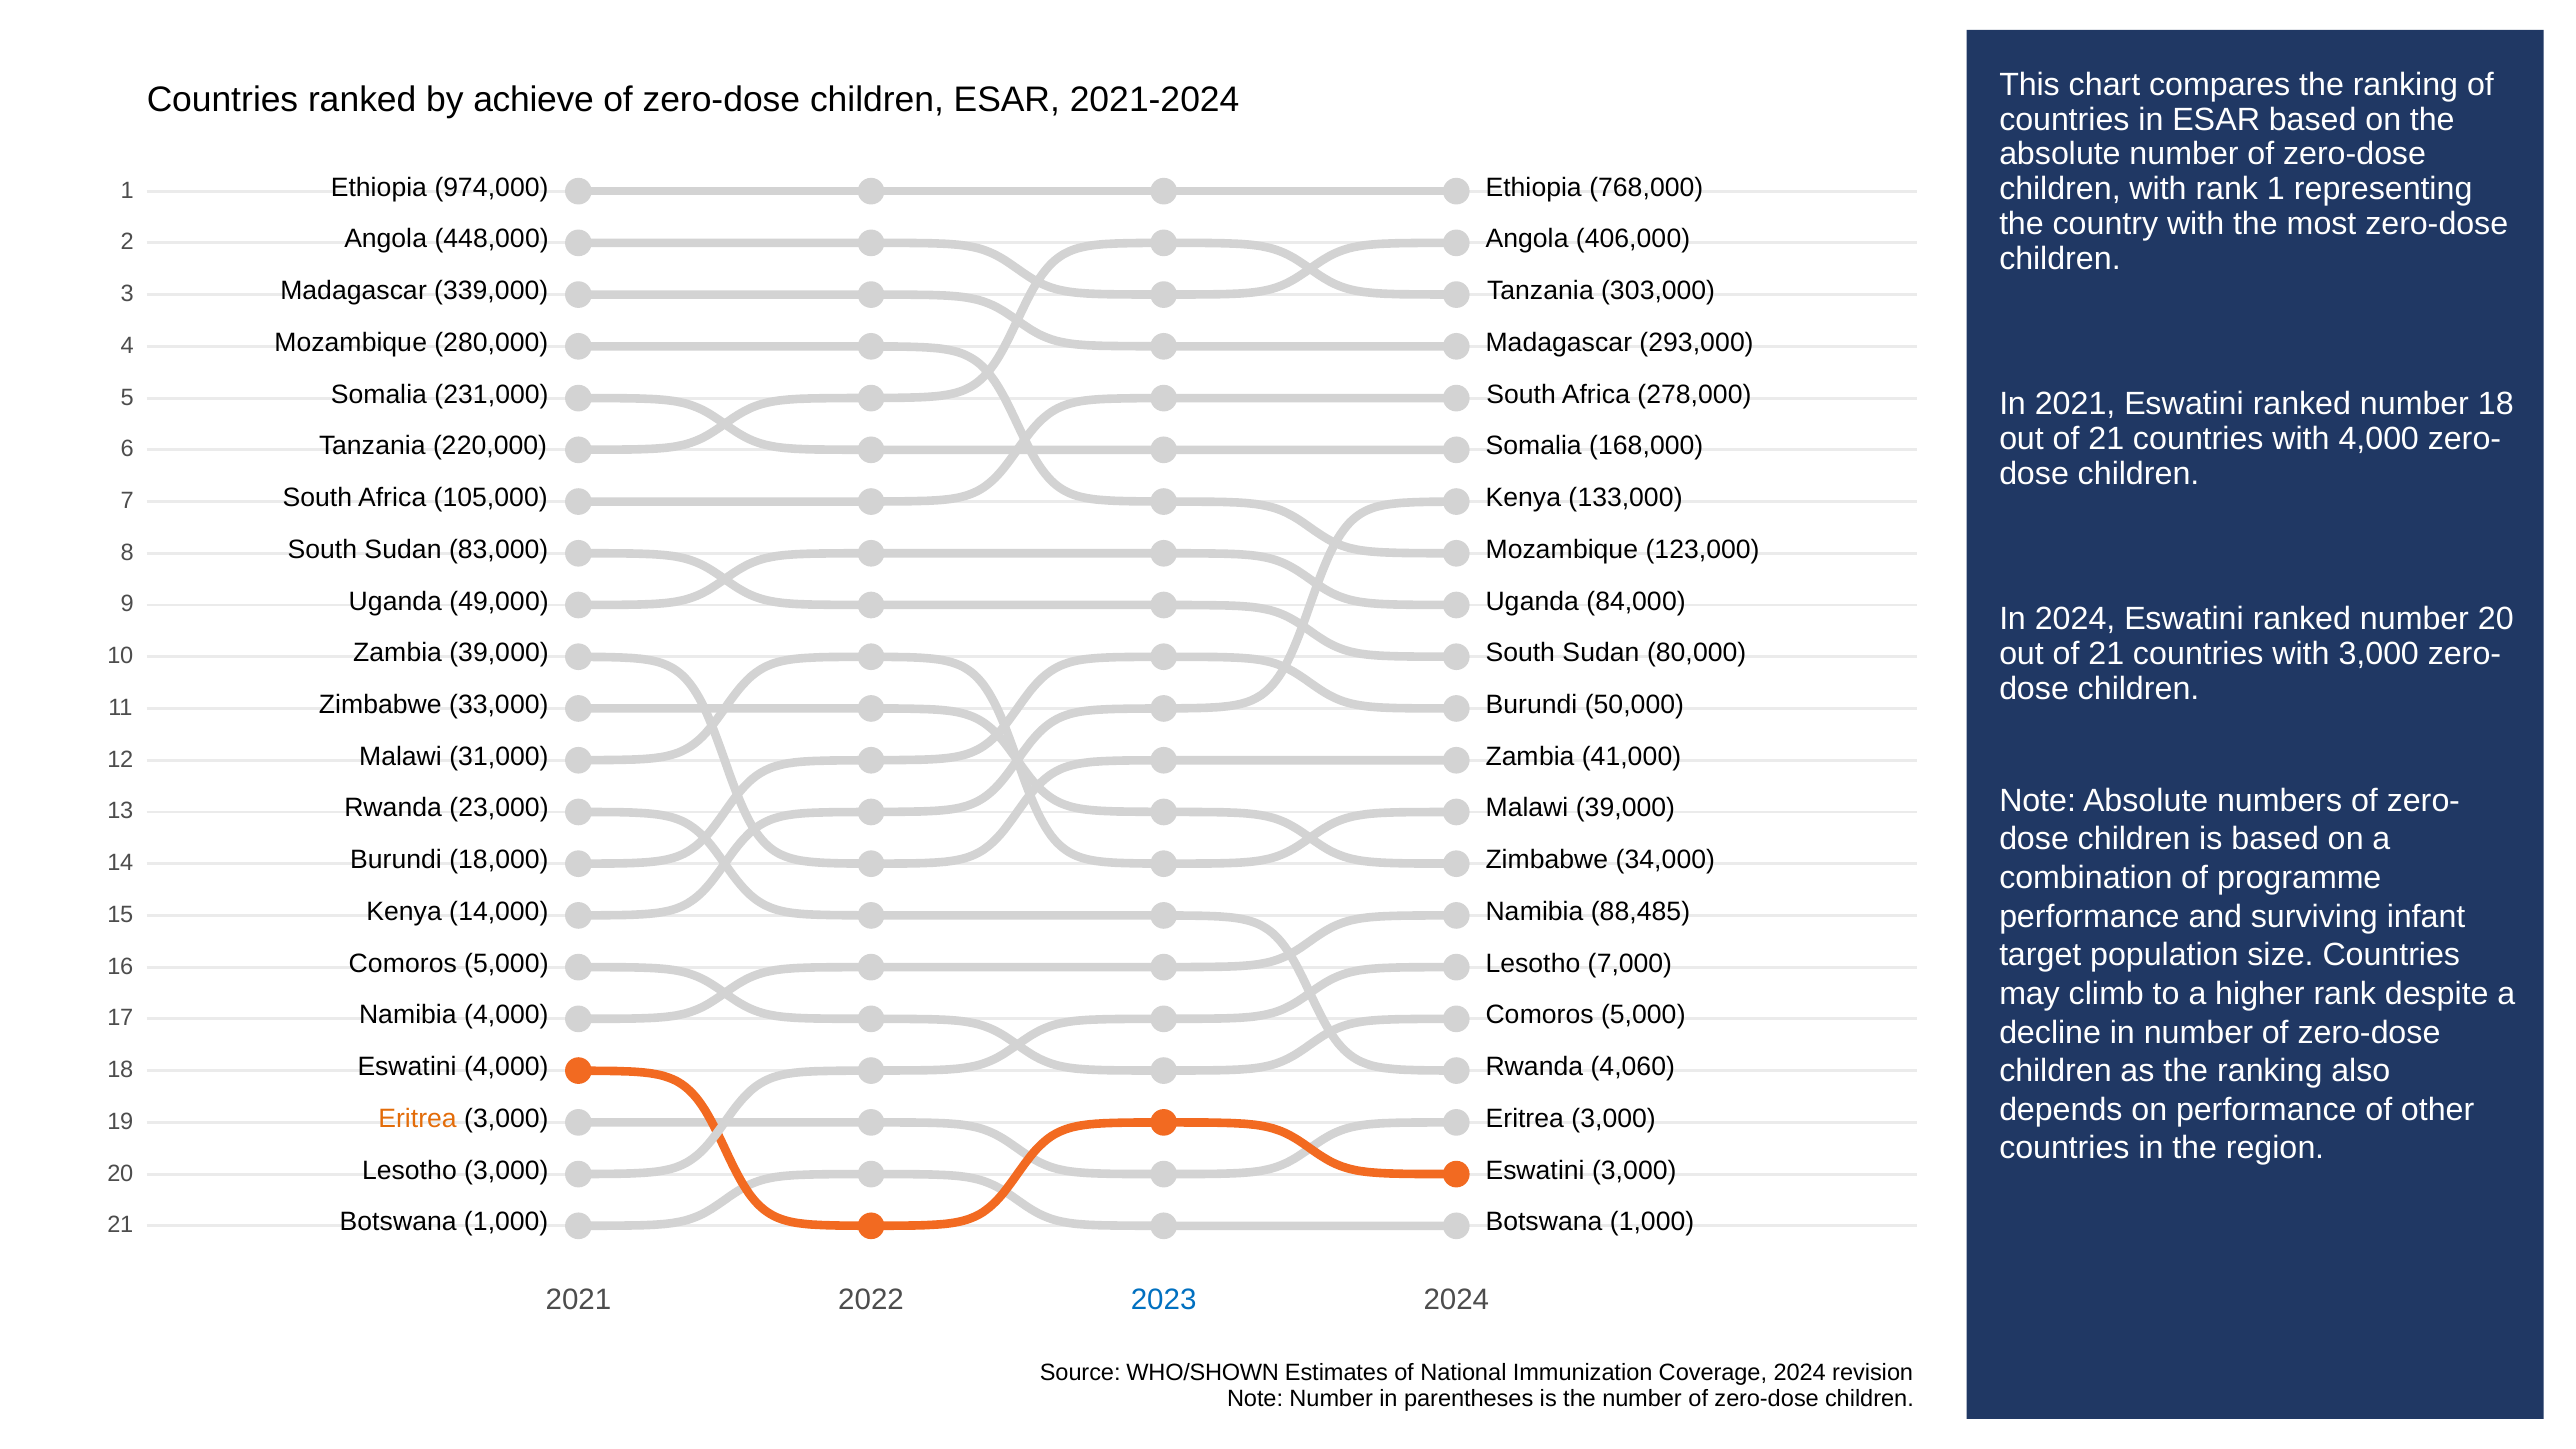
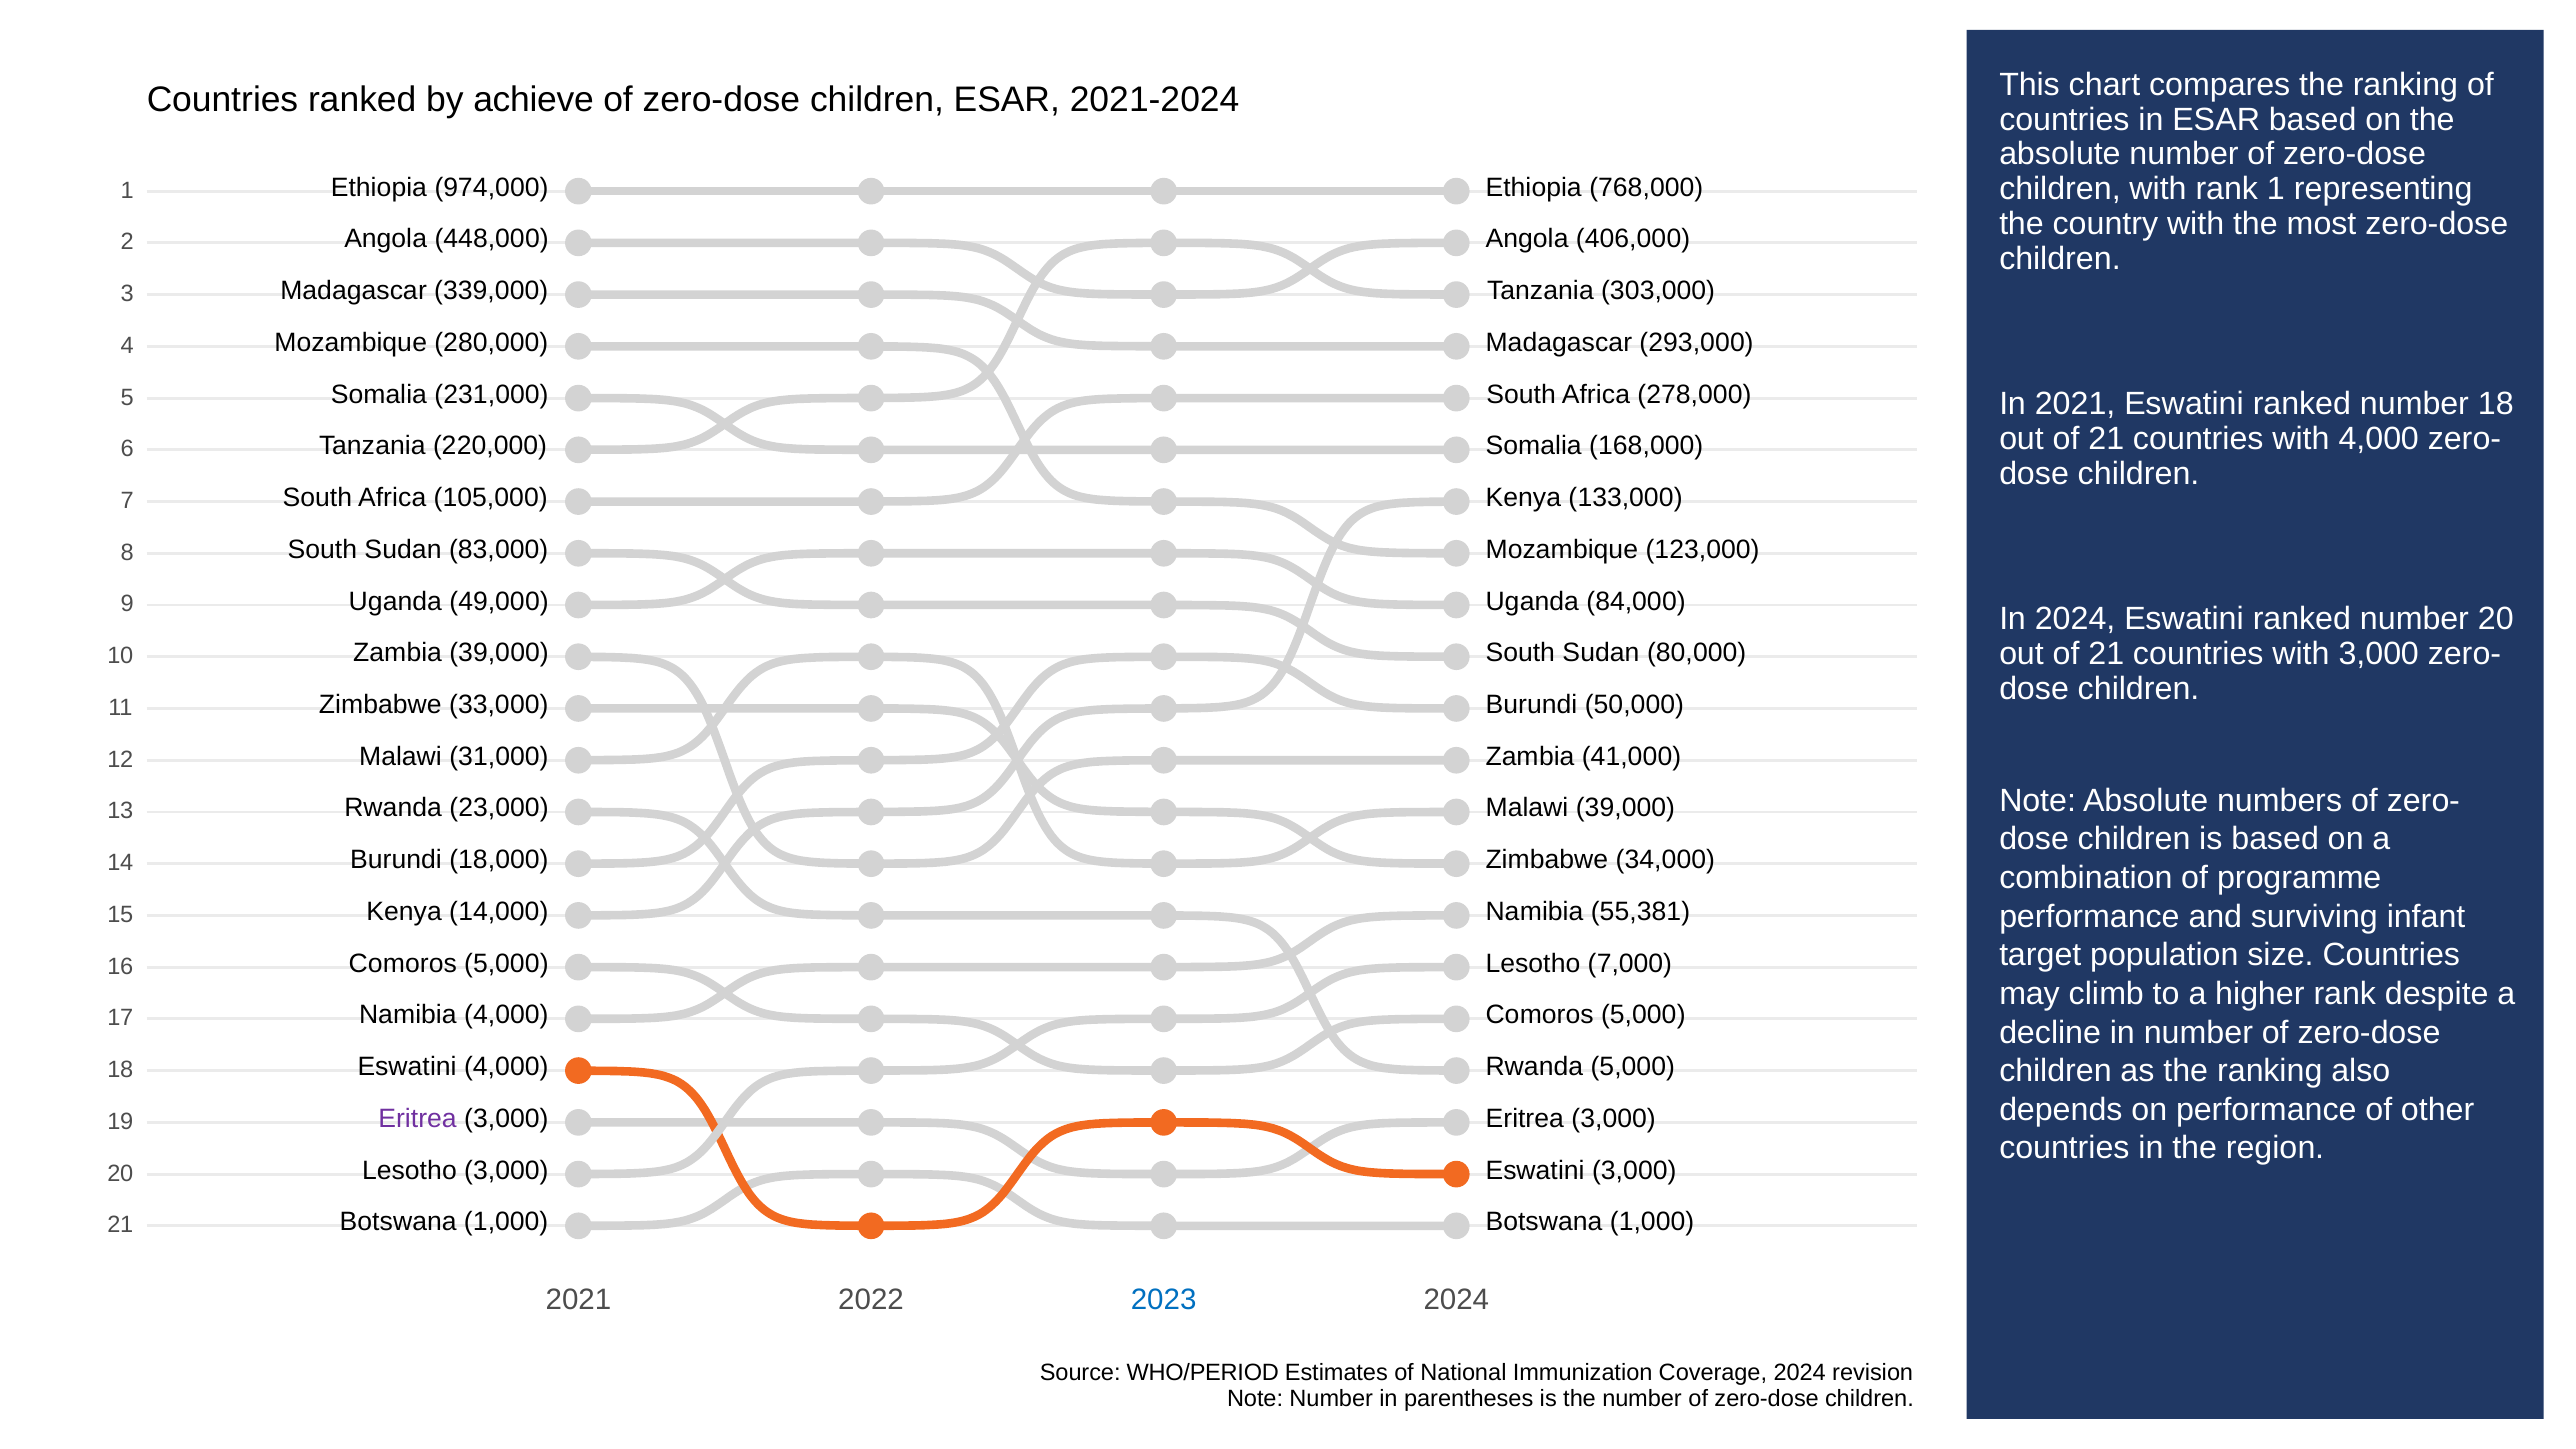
88,485: 88,485 -> 55,381 (1640, 912)
Rwanda 4,060: 4,060 -> 5,000 (1633, 1067)
Eritrea colour: orange -> purple (418, 1119)
WHO/SHOWN: WHO/SHOWN -> WHO/PERIOD (1203, 1373)
